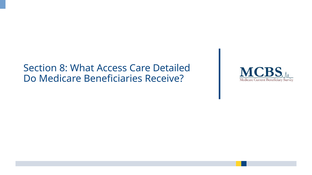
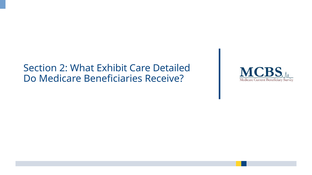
8: 8 -> 2 (63, 68)
Access: Access -> Exhibit (112, 68)
